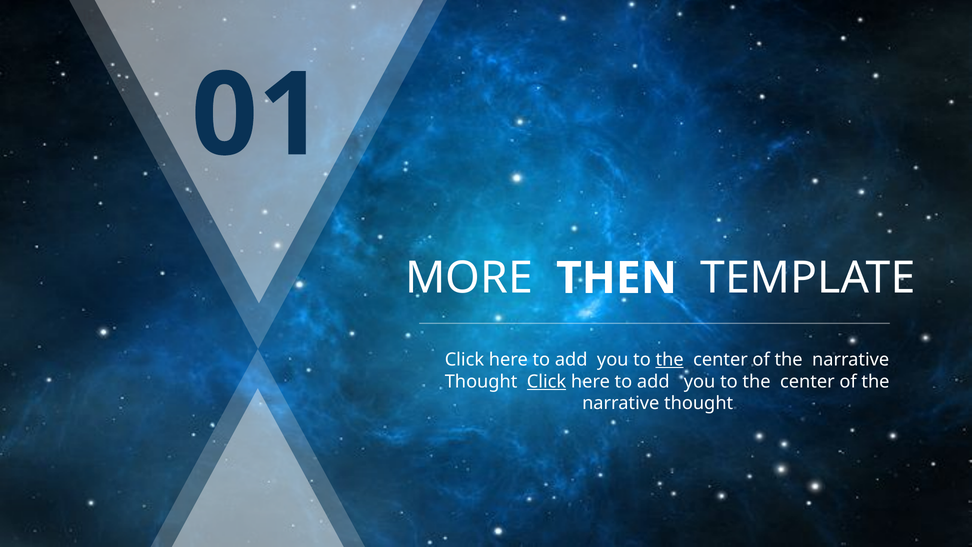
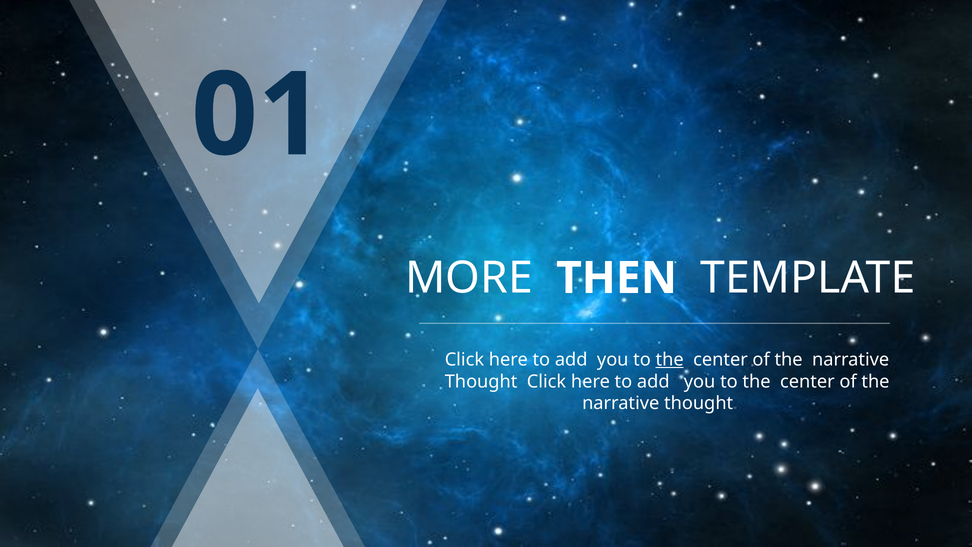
Click underline: present -> none (547, 381)
